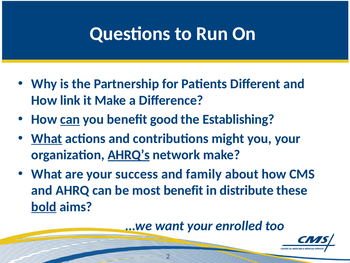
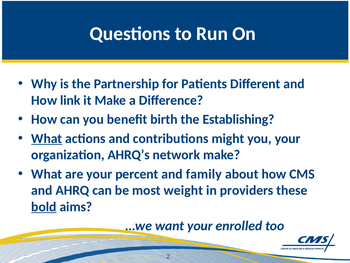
can underline: present -> none (70, 119)
good: good -> birth (164, 119)
AHRQ’s underline: present -> none (129, 155)
success: success -> percent (137, 174)
most benefit: benefit -> weight (183, 190)
distribute: distribute -> providers (247, 190)
